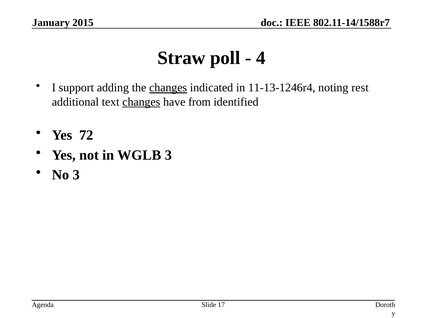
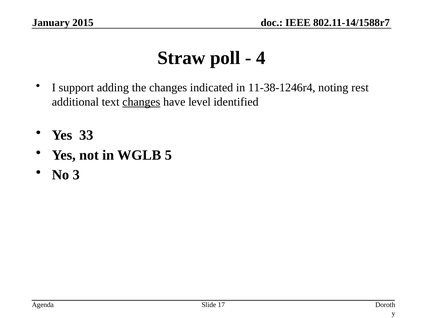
changes underline: present -> none (168, 88)
11-13-1246r4: 11-13-1246r4 -> 11-38-1246r4 (282, 88)
from: from -> level (200, 102)
72: 72 -> 33 (86, 135)
WGLB 3: 3 -> 5 (168, 155)
